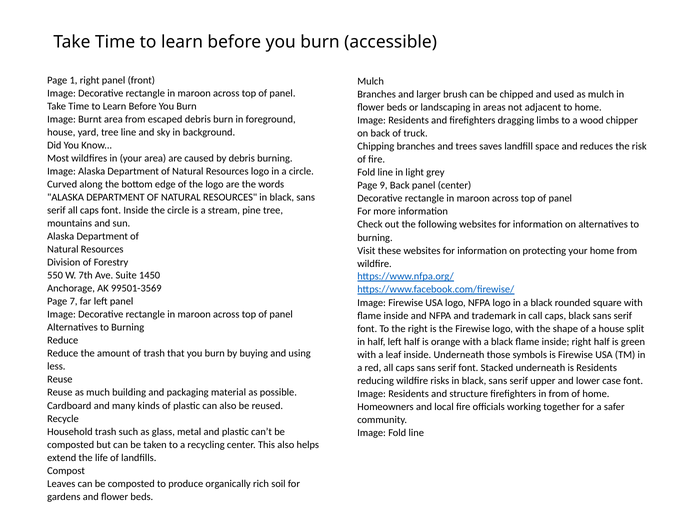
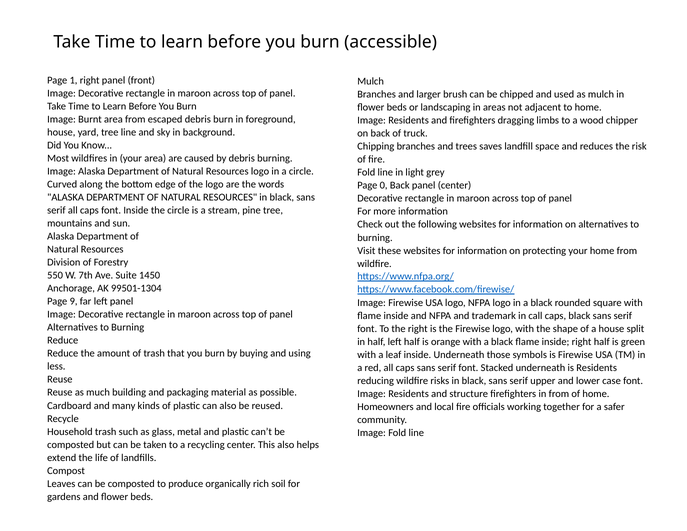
9: 9 -> 0 (384, 185)
99501-3569: 99501-3569 -> 99501-1304 (136, 288)
7: 7 -> 9 (74, 301)
